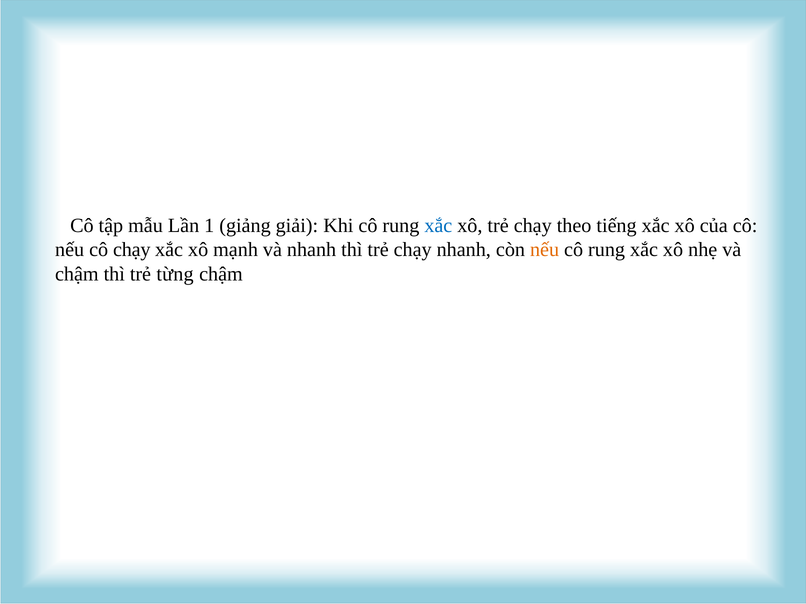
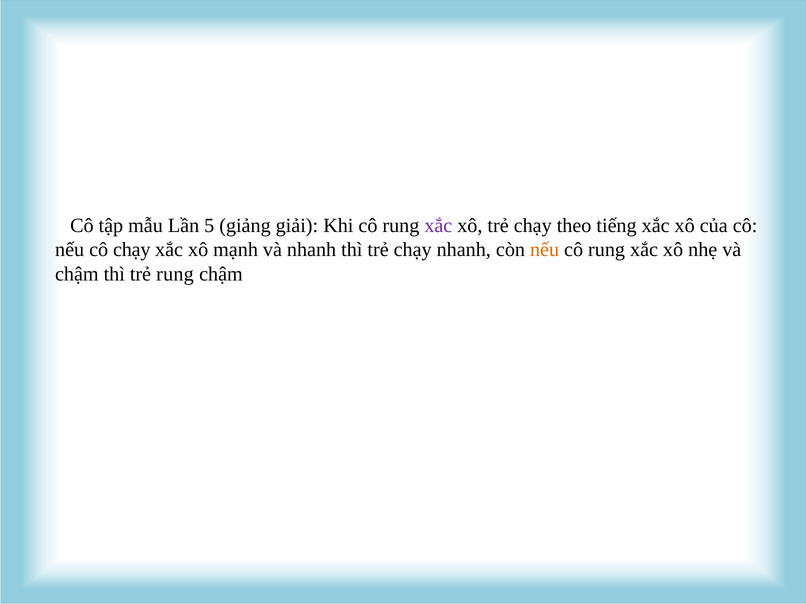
1: 1 -> 5 (209, 226)
xắc colour: blue -> purple (438, 226)
trẻ từng: từng -> rung (175, 274)
